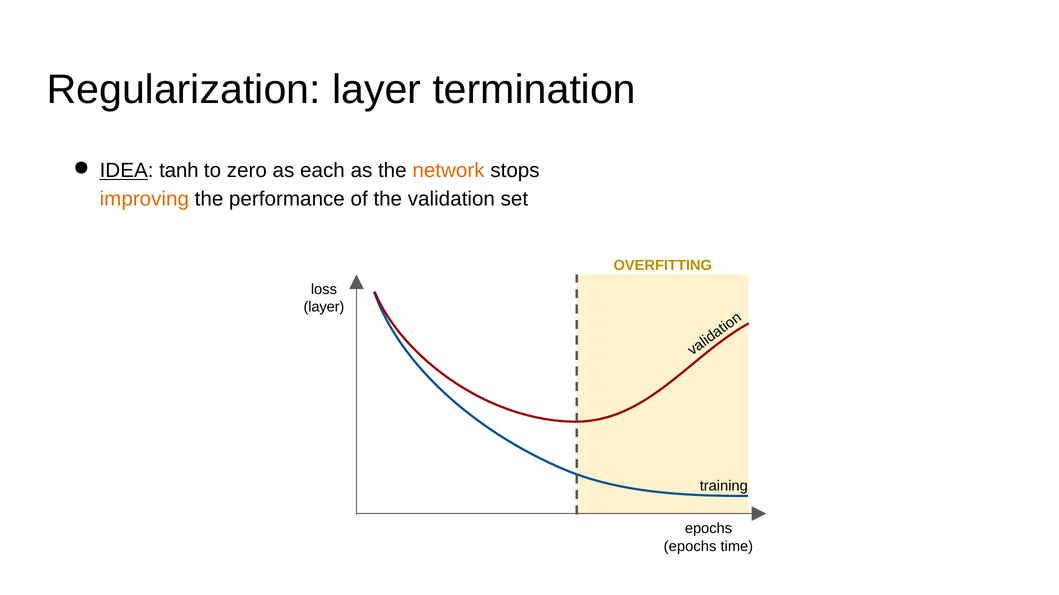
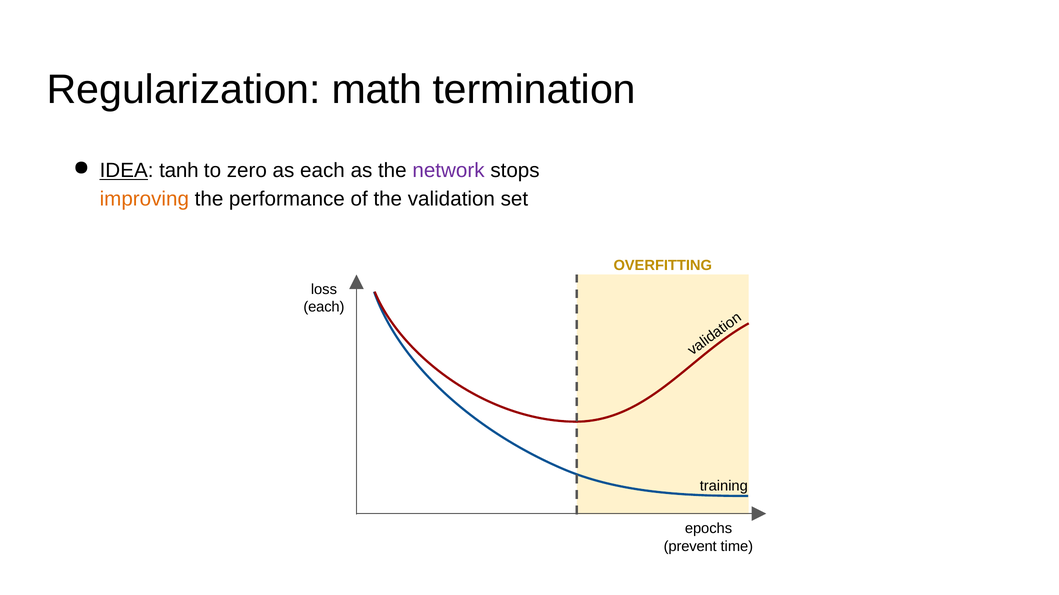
Regularization layer: layer -> math (377, 90)
network colour: orange -> purple (449, 171)
layer: layer -> each (324, 308)
epochs: epochs -> prevent (690, 547)
